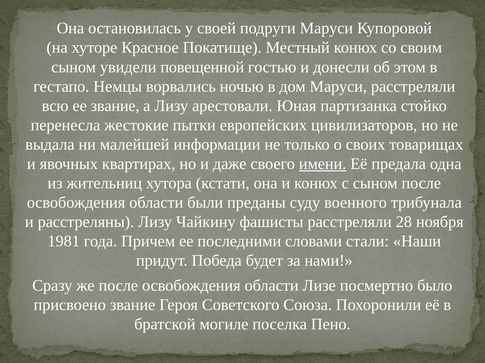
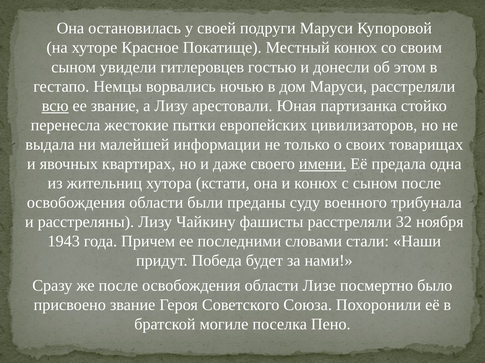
повещенной: повещенной -> гитлеровцев (202, 67)
всю underline: none -> present (55, 106)
28: 28 -> 32 (404, 222)
1981: 1981 -> 1943 (64, 242)
